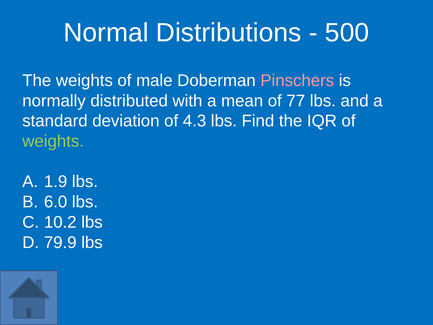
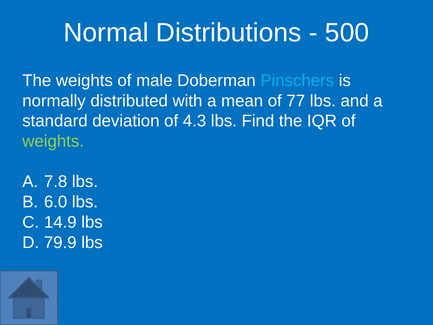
Pinschers colour: pink -> light blue (297, 81)
1.9: 1.9 -> 7.8 (56, 182)
10.2: 10.2 -> 14.9 (60, 222)
